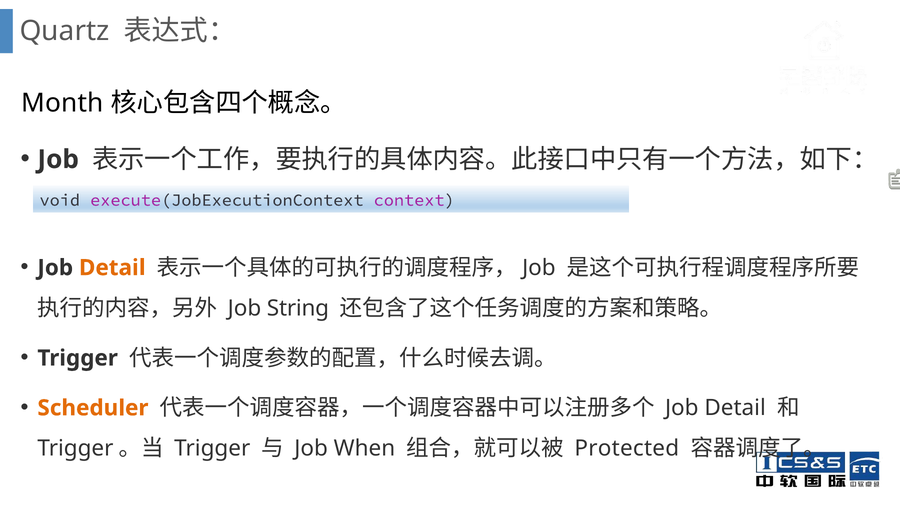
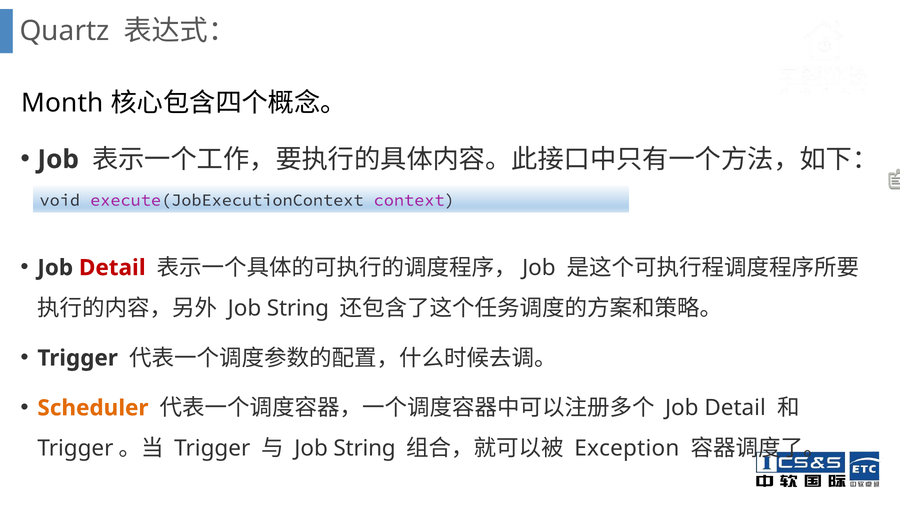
Detail colour: orange -> red (112, 268)
When: When -> String (365, 449)
Protected: Protected -> Exception (627, 449)
